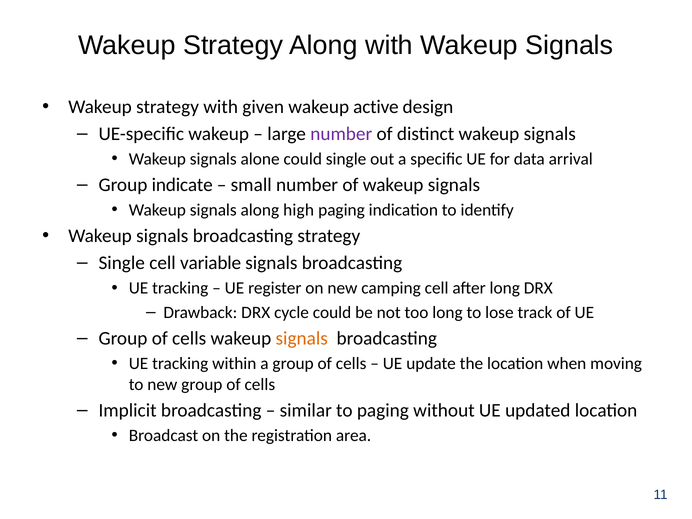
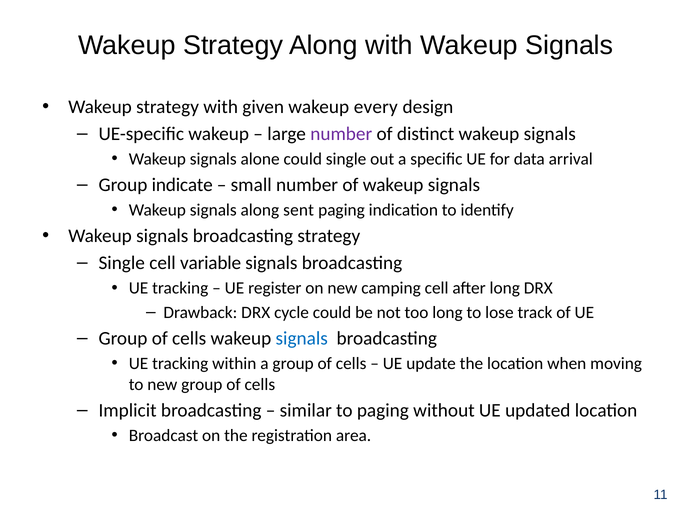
active: active -> every (376, 107)
high: high -> sent (299, 210)
signals colour: orange -> blue (302, 338)
